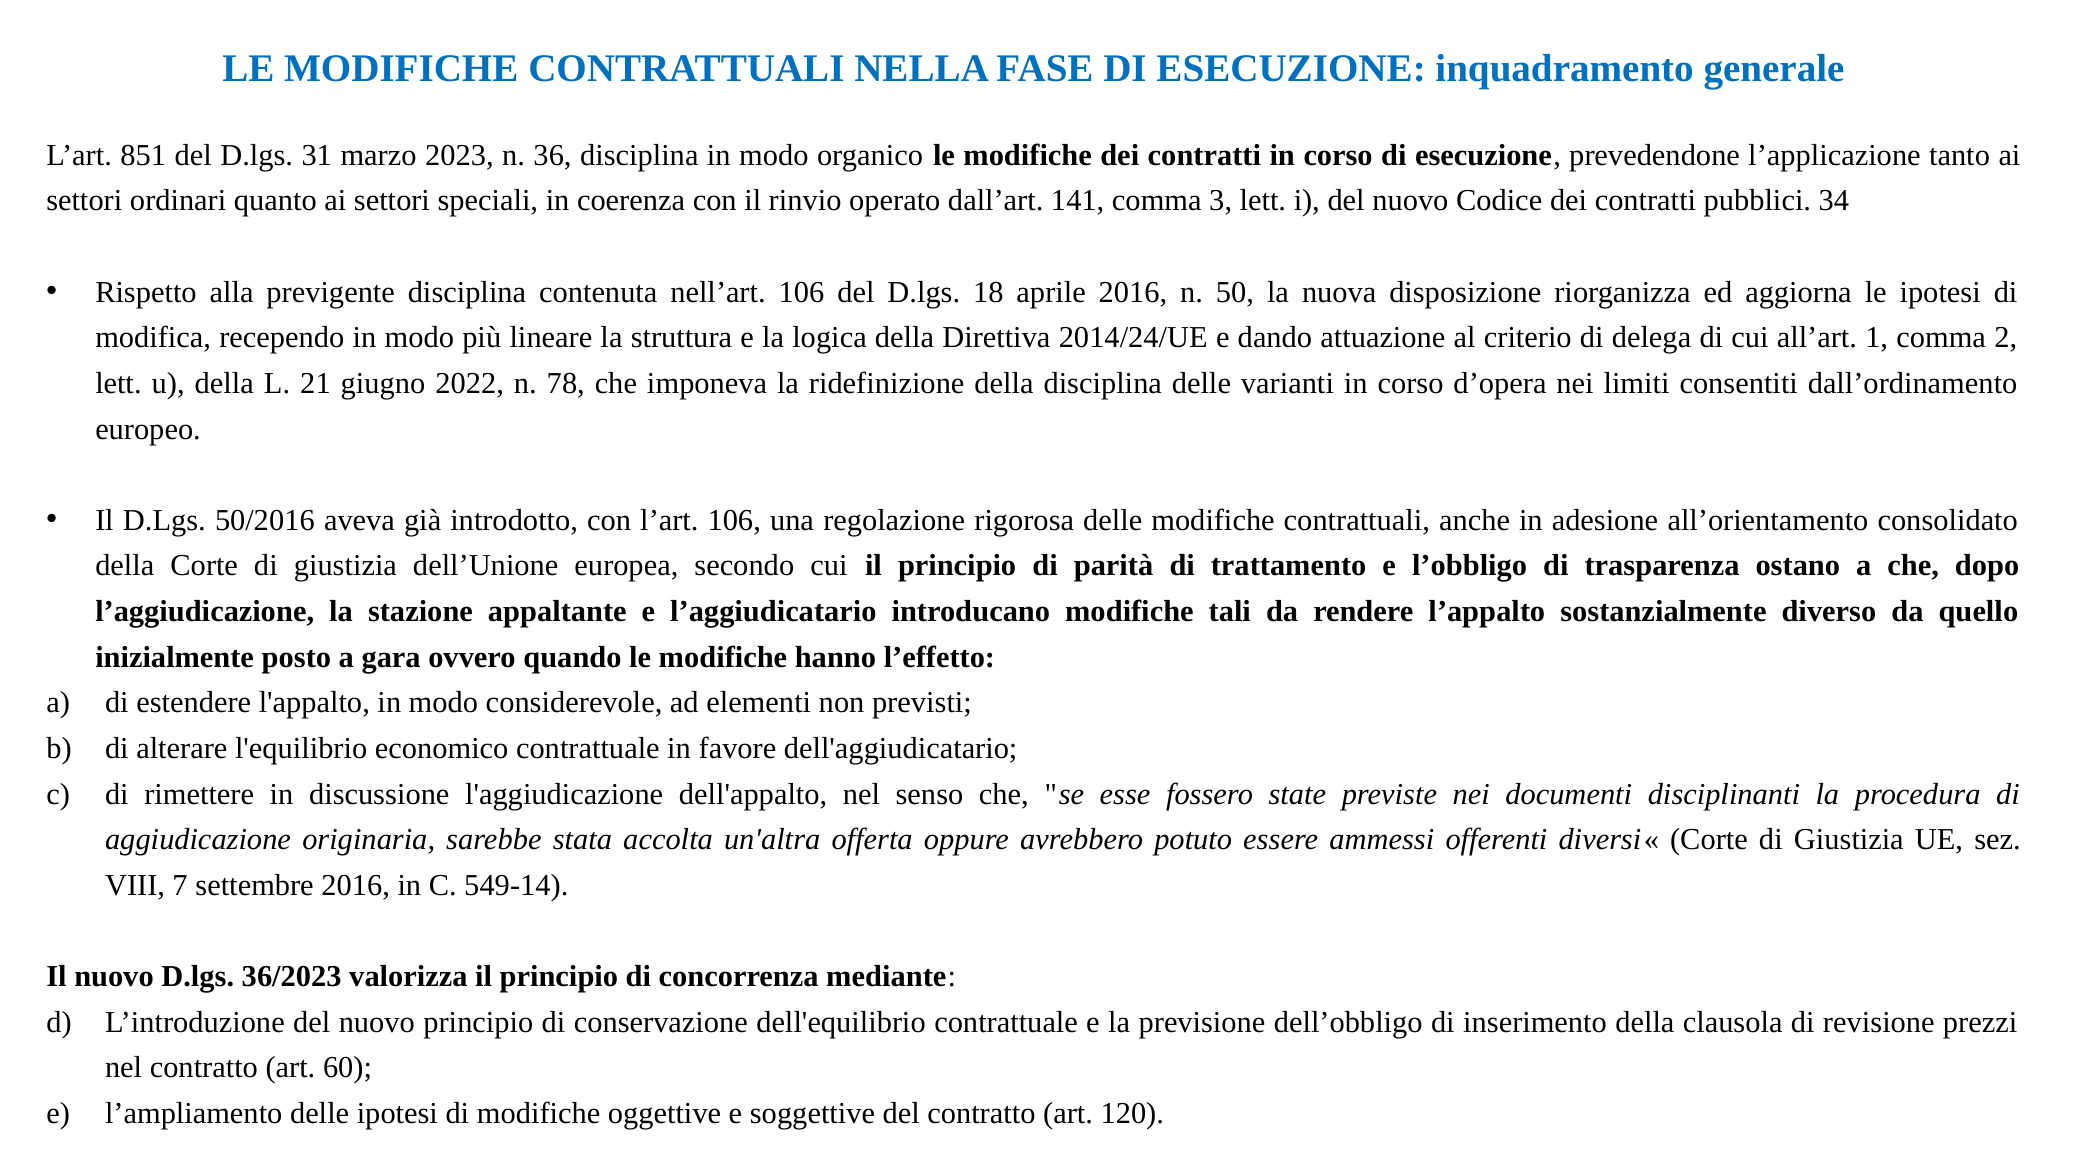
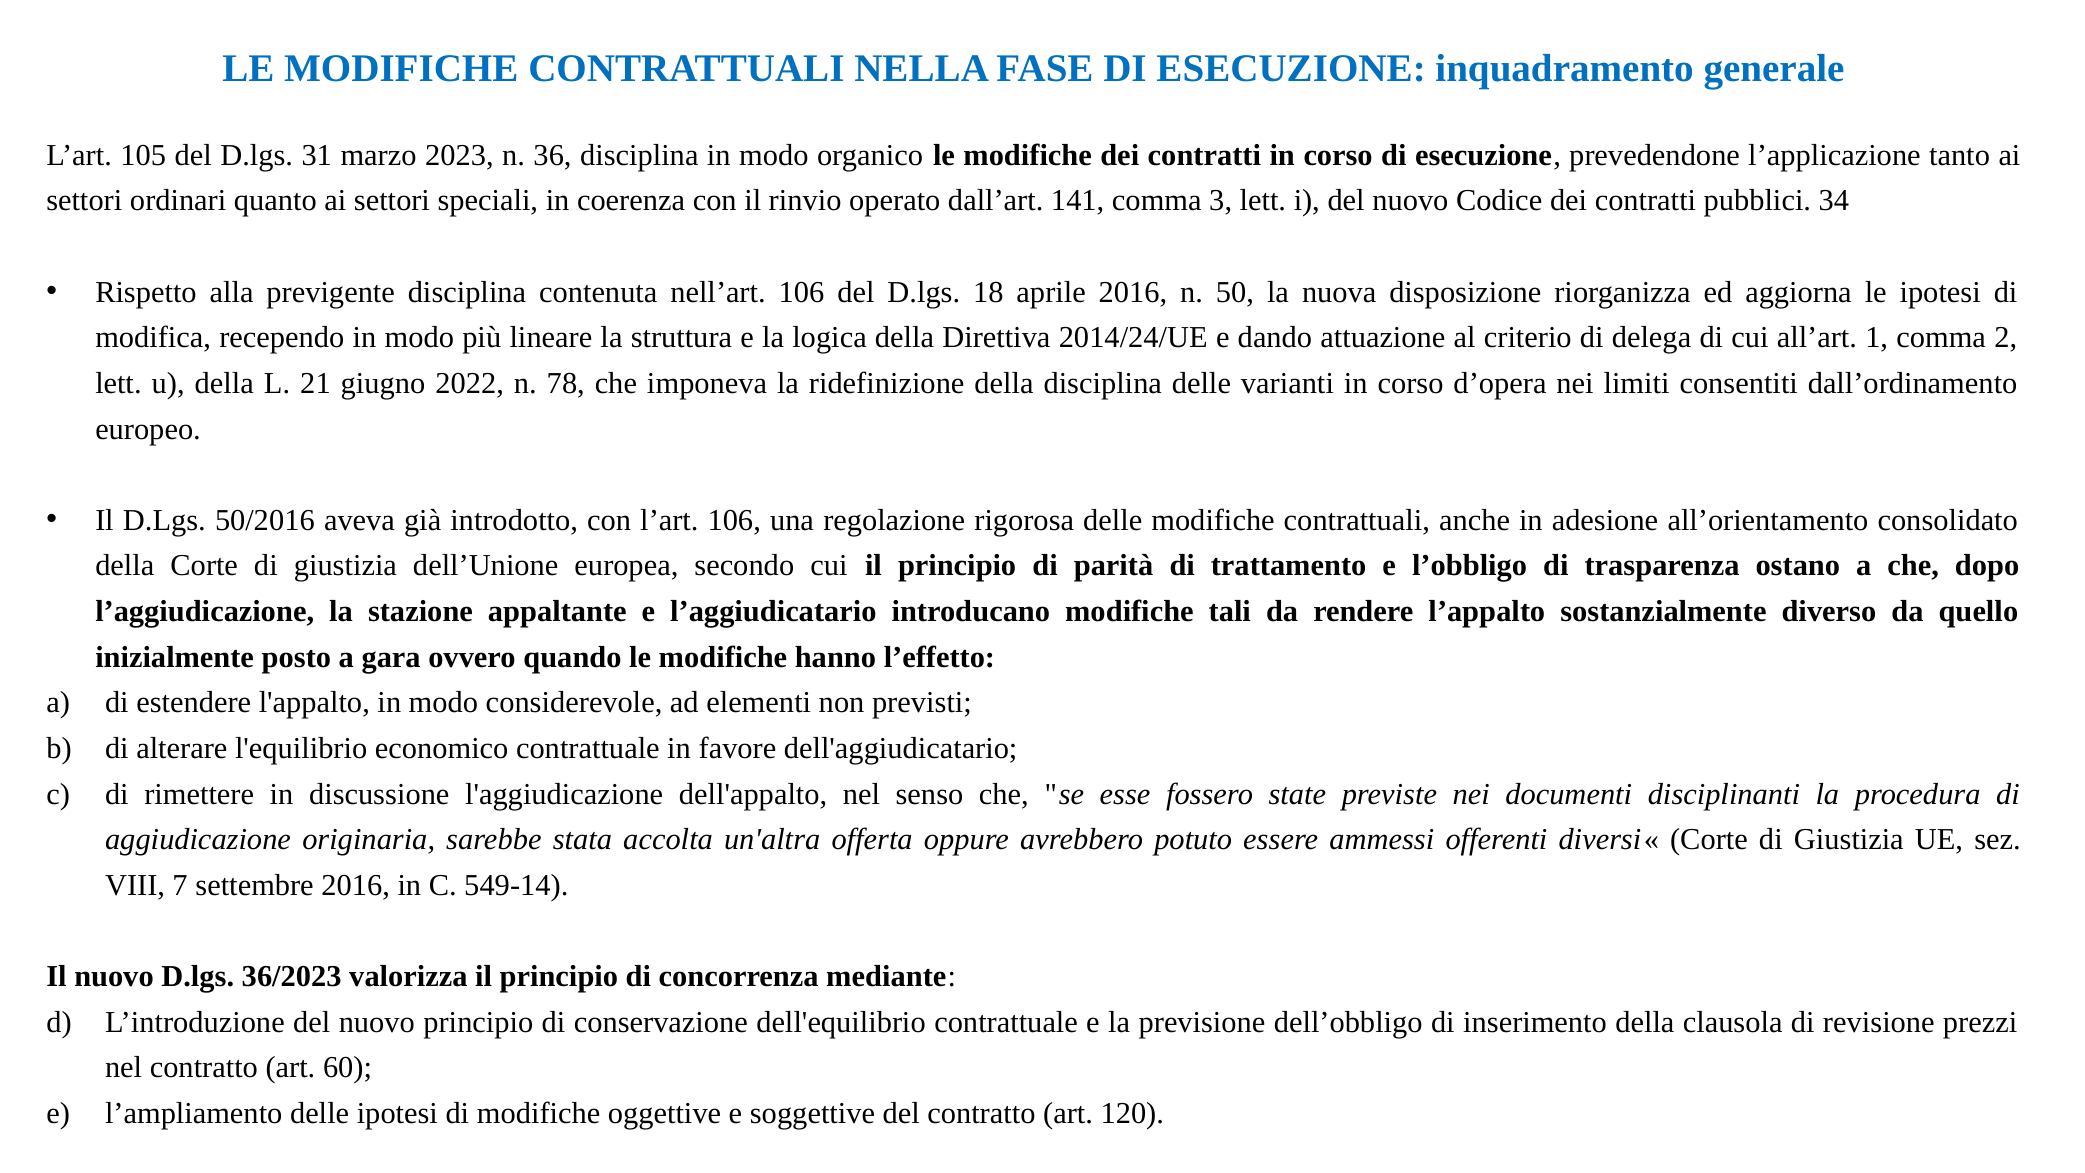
851: 851 -> 105 (143, 155)
